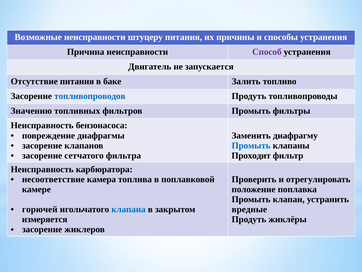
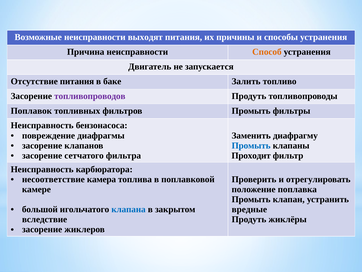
штуцеру: штуцеру -> выходят (145, 37)
Способ colour: purple -> orange (267, 52)
топливопроводов colour: blue -> purple (90, 96)
Значению: Значению -> Поплавок (31, 111)
горючей: горючей -> большой (40, 209)
измеряется: измеряется -> вследствие (45, 219)
